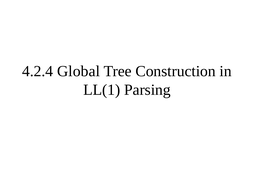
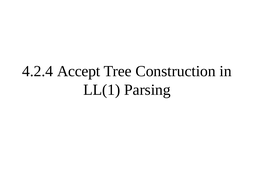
Global: Global -> Accept (79, 71)
